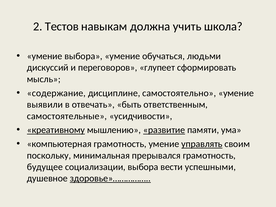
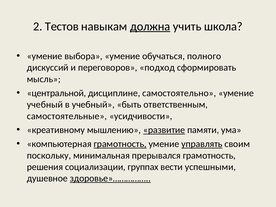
должна underline: none -> present (150, 26)
людьми: людьми -> полного (204, 56)
глупеет: глупеет -> подход (157, 68)
содержание: содержание -> центральной (56, 93)
выявили: выявили -> учебный (45, 105)
в отвечать: отвечать -> учебный (93, 105)
креативному underline: present -> none (56, 130)
грамотность underline: none -> present (120, 144)
будущее: будущее -> решения (45, 167)
социализации выбора: выбора -> группах (143, 167)
